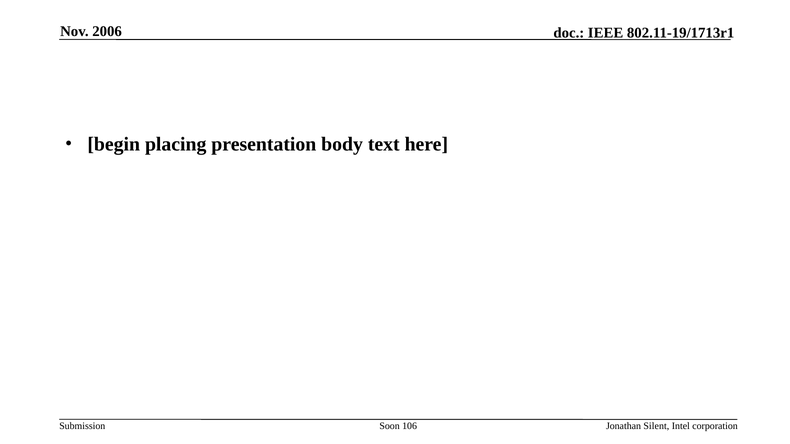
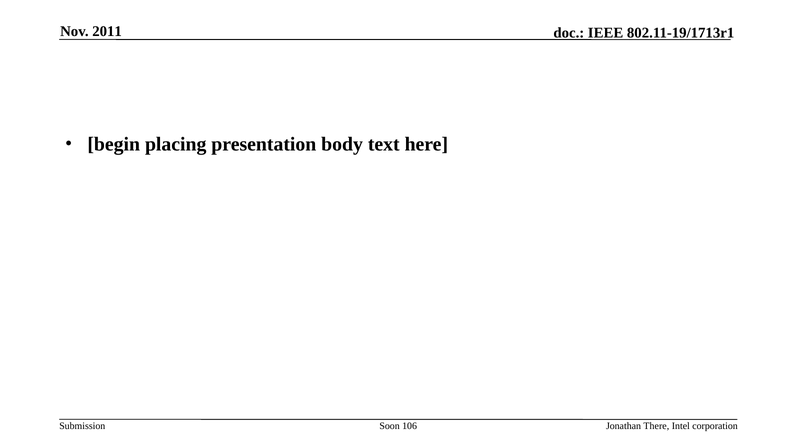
2006: 2006 -> 2011 (107, 31)
Silent: Silent -> There (656, 426)
